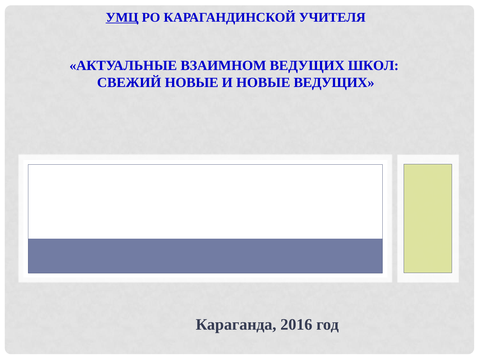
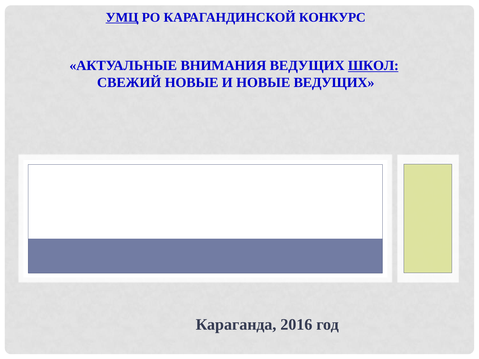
УЧИТЕЛЯ: УЧИТЕЛЯ -> КОНКУРС (332, 17)
ВЗАИМНОМ: ВЗАИМНОМ -> ВНИМАНИЯ (223, 66)
ШКОЛ underline: none -> present (373, 66)
